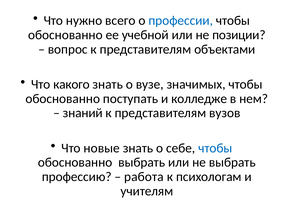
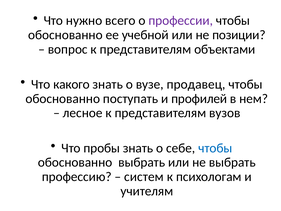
профессии colour: blue -> purple (181, 21)
значимых: значимых -> продавец (196, 84)
колледже: колледже -> профилей (199, 99)
знаний: знаний -> лесное (83, 113)
новые: новые -> пробы (102, 148)
работа: работа -> систем (144, 177)
